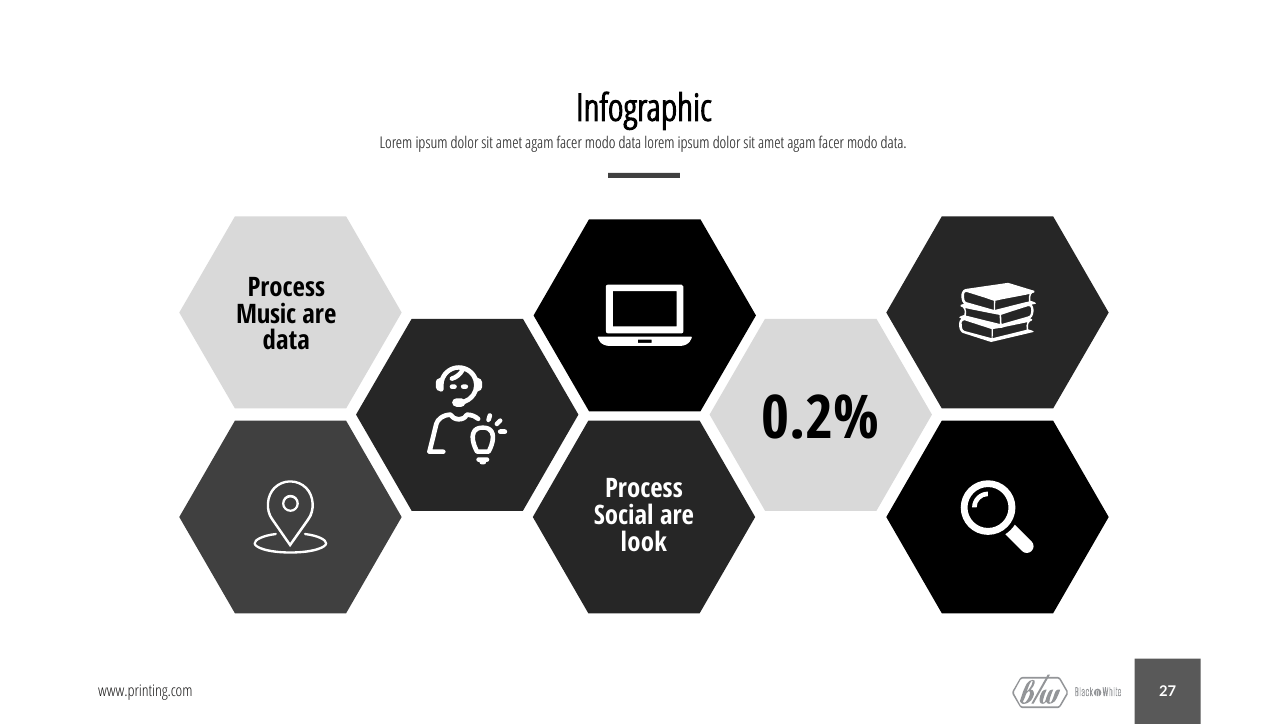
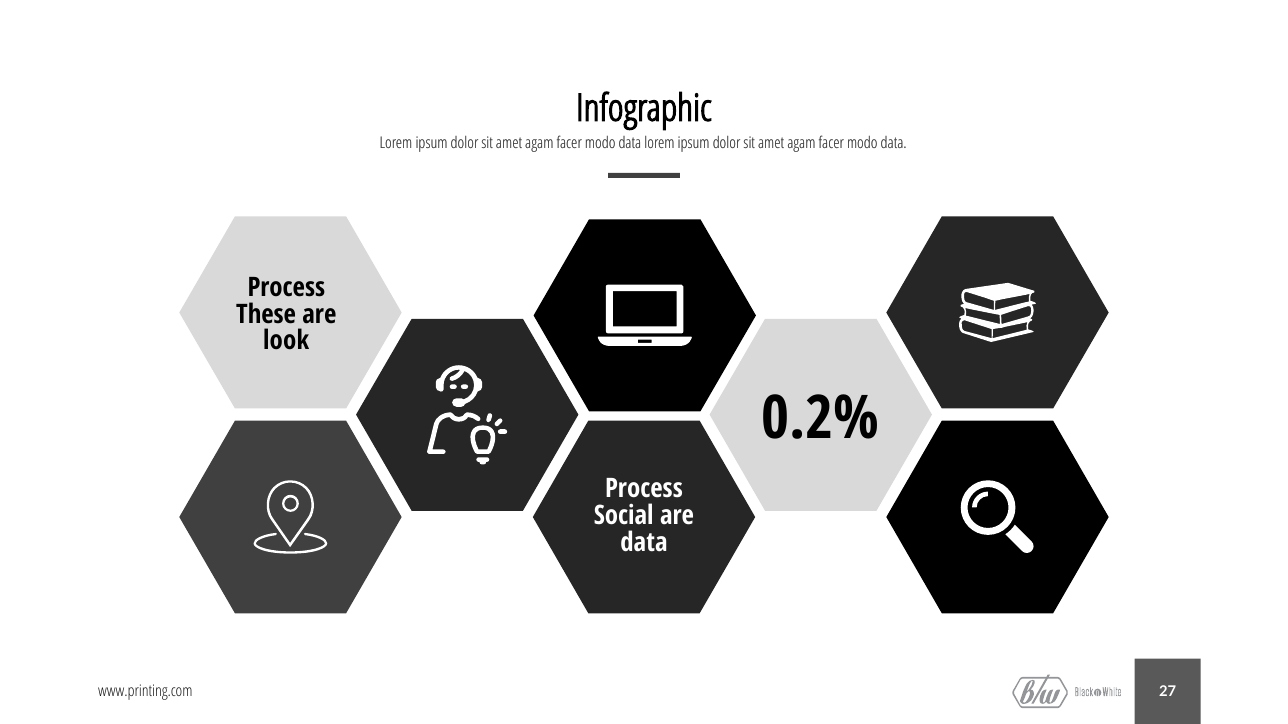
Music: Music -> These (266, 315)
data: data -> look (286, 341)
look: look -> data (644, 543)
